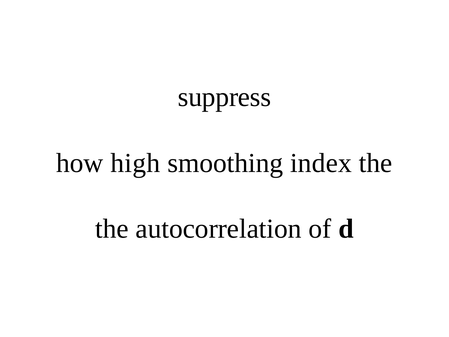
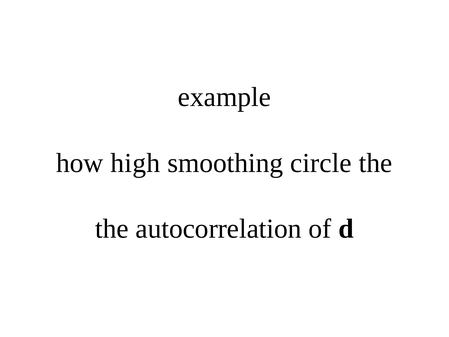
suppress: suppress -> example (224, 97)
index: index -> circle (321, 163)
